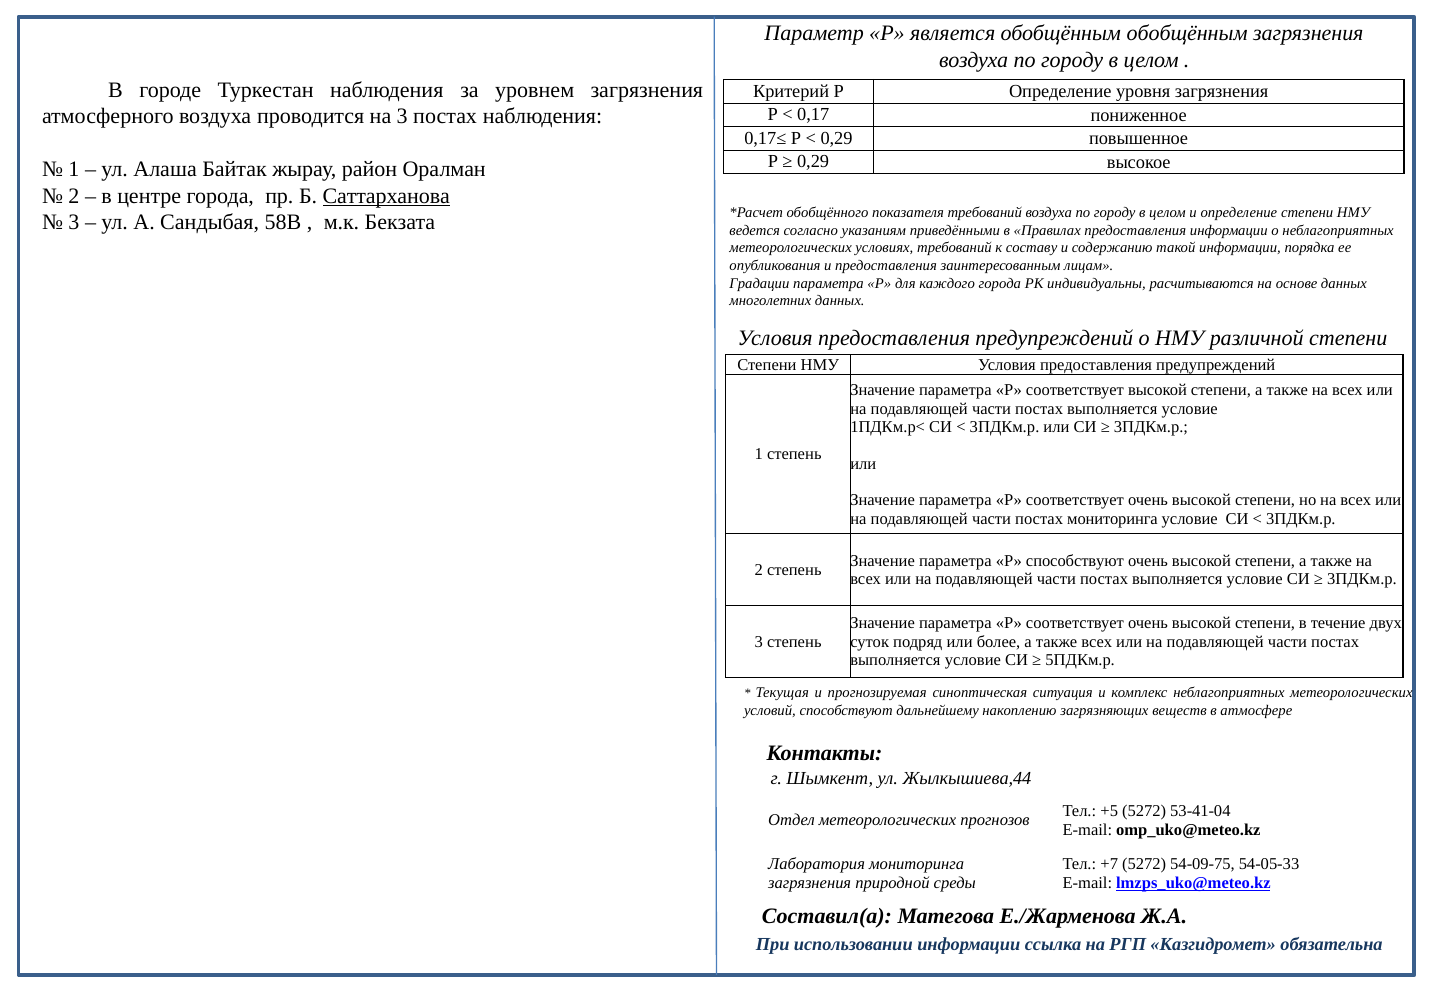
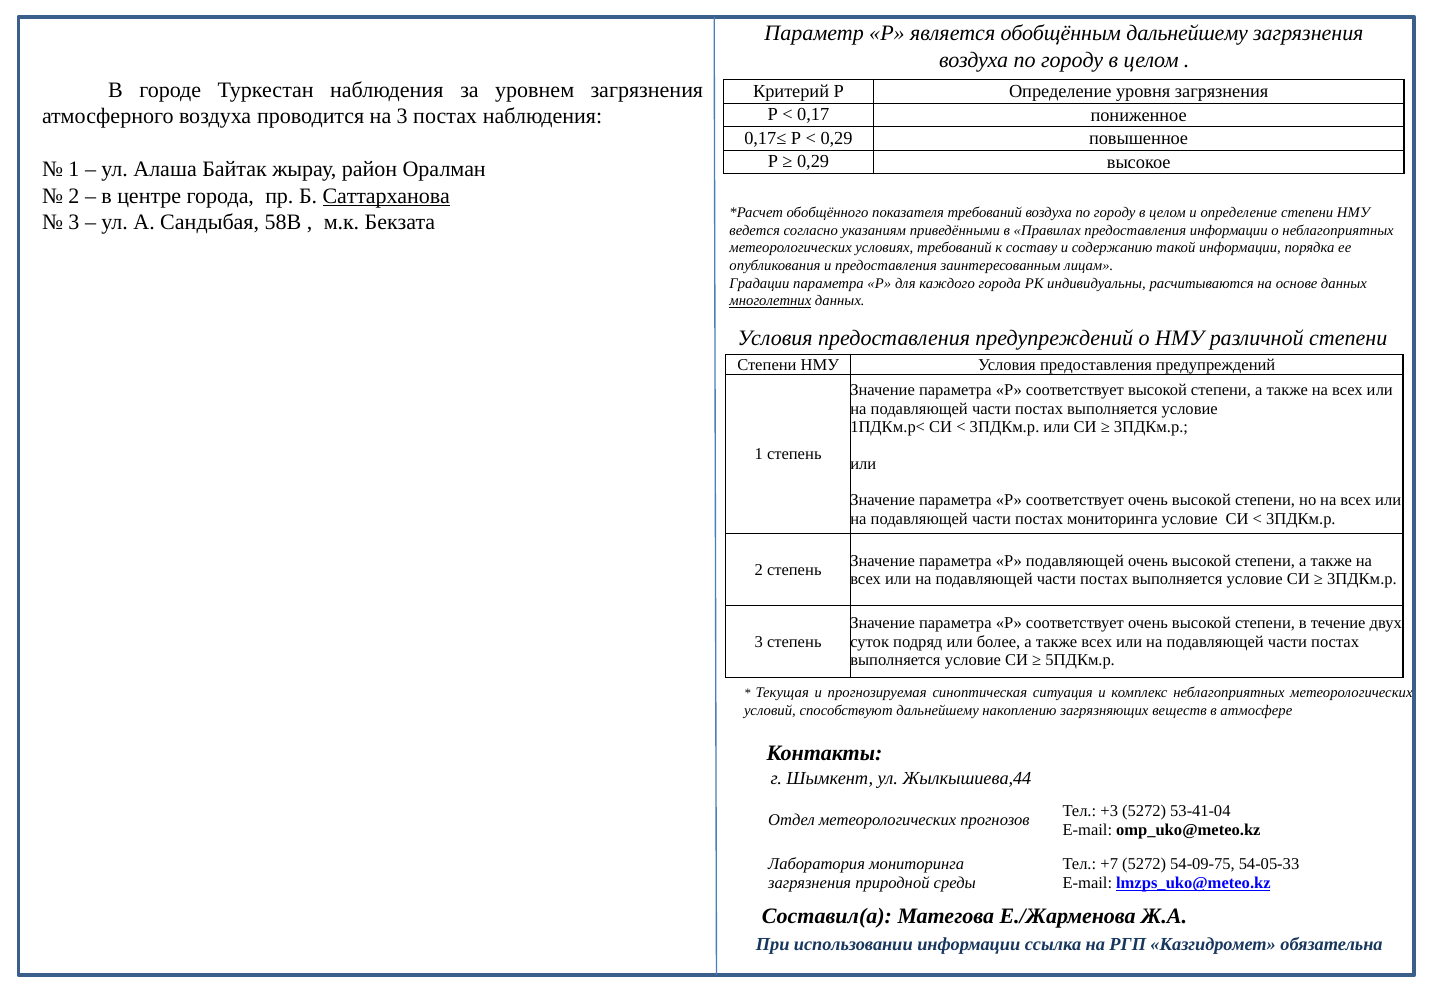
обобщённым обобщённым: обобщённым -> дальнейшему (1187, 34)
многолетних underline: none -> present (770, 301)
Р способствуют: способствуют -> подавляющей (1075, 561)
+5: +5 -> +3 (1109, 811)
